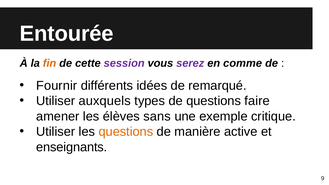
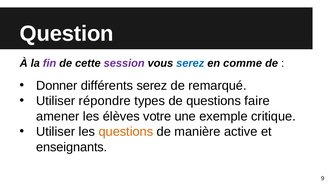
Entourée: Entourée -> Question (67, 34)
fin colour: orange -> purple (50, 63)
serez colour: purple -> blue (190, 63)
Fournir: Fournir -> Donner (57, 86)
différents idées: idées -> serez (152, 86)
auxquels: auxquels -> répondre (105, 101)
sans: sans -> votre (157, 116)
